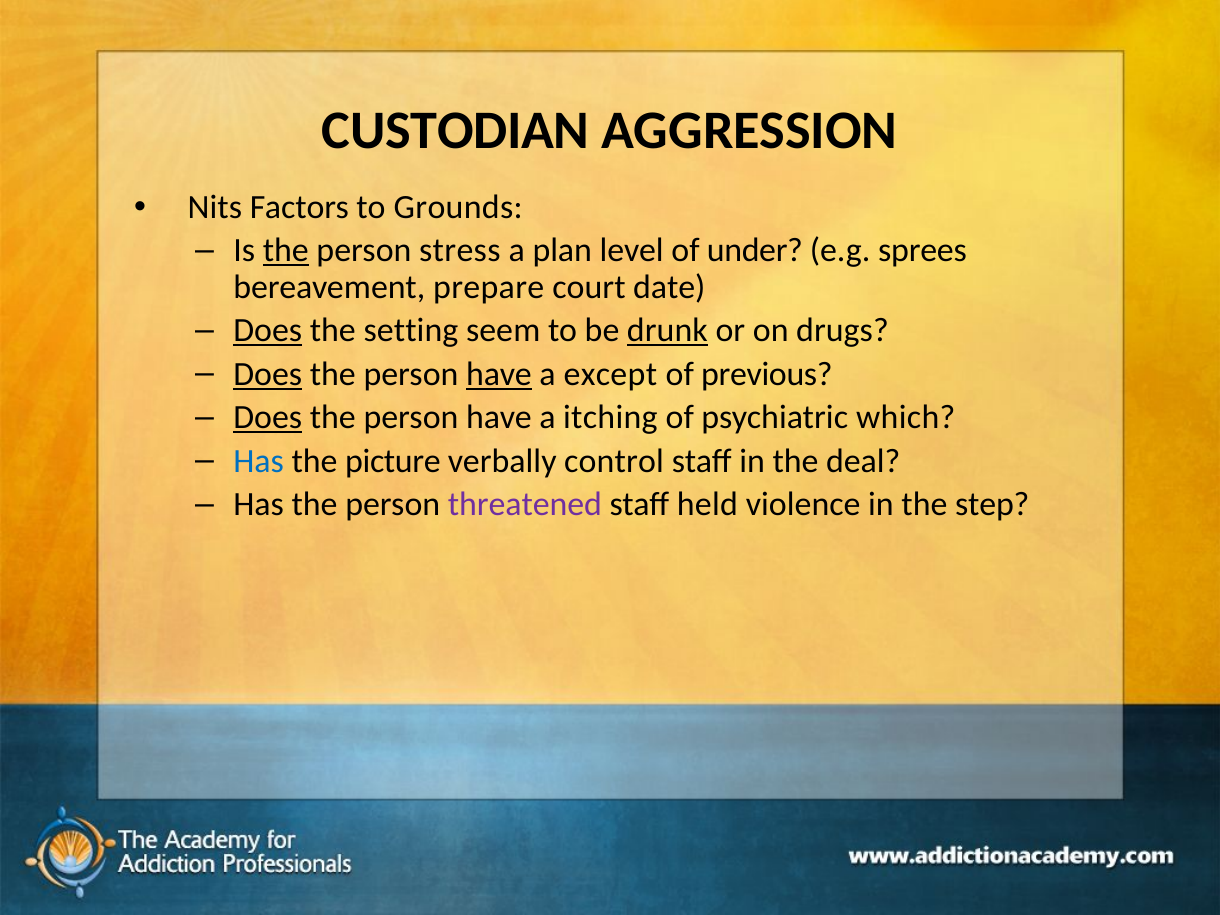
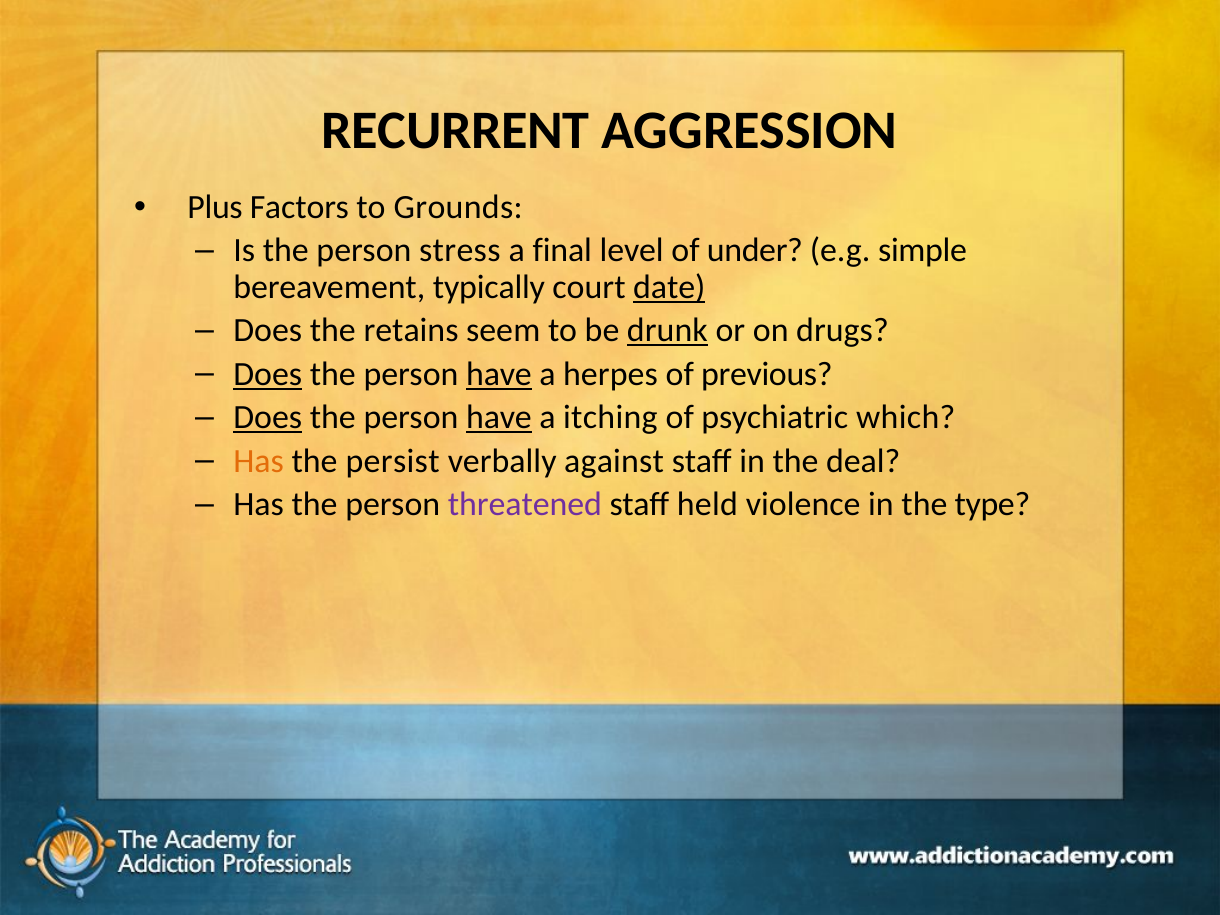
CUSTODIAN: CUSTODIAN -> RECURRENT (456, 131)
Nits: Nits -> Plus (215, 207)
the underline: present -> none (286, 251)
plan: plan -> final (562, 251)
sprees: sprees -> simple (923, 251)
prepare: prepare -> typically (489, 287)
date underline: none -> present (669, 287)
Does underline: present -> none (268, 331)
setting: setting -> retains (411, 331)
except: except -> herpes (610, 374)
have underline: none -> present (499, 418)
Has colour: blue -> orange (259, 461)
picture: picture -> persist (393, 461)
control: control -> against (614, 461)
step: step -> type (992, 504)
